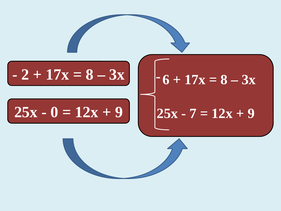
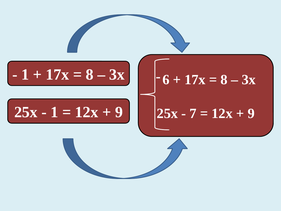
2: 2 -> 1 (25, 74)
0: 0 -> 1 (54, 112)
